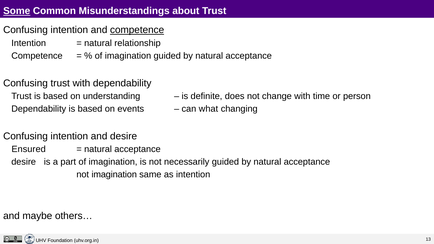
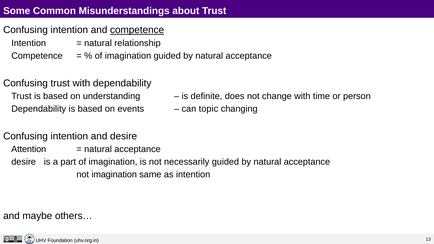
Some underline: present -> none (17, 11)
what: what -> topic (208, 109)
Ensured: Ensured -> Attention (29, 149)
